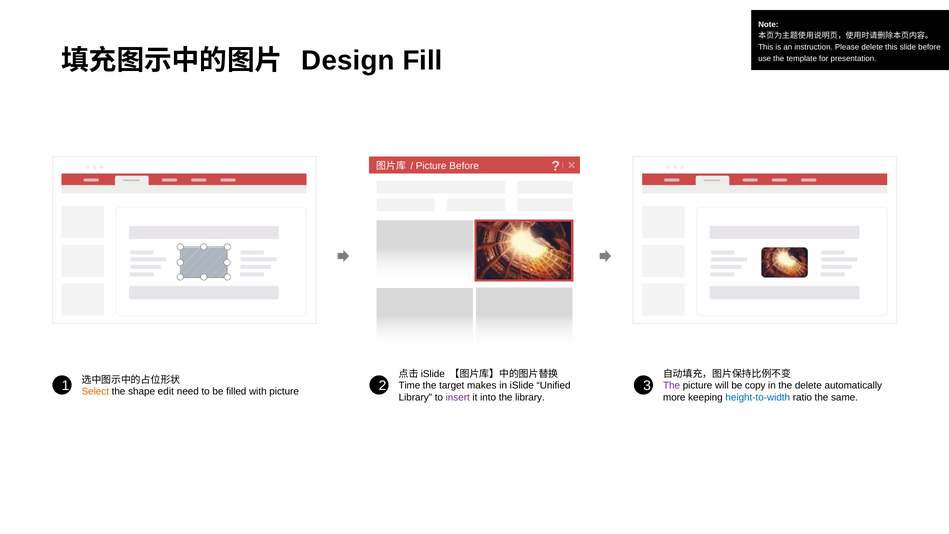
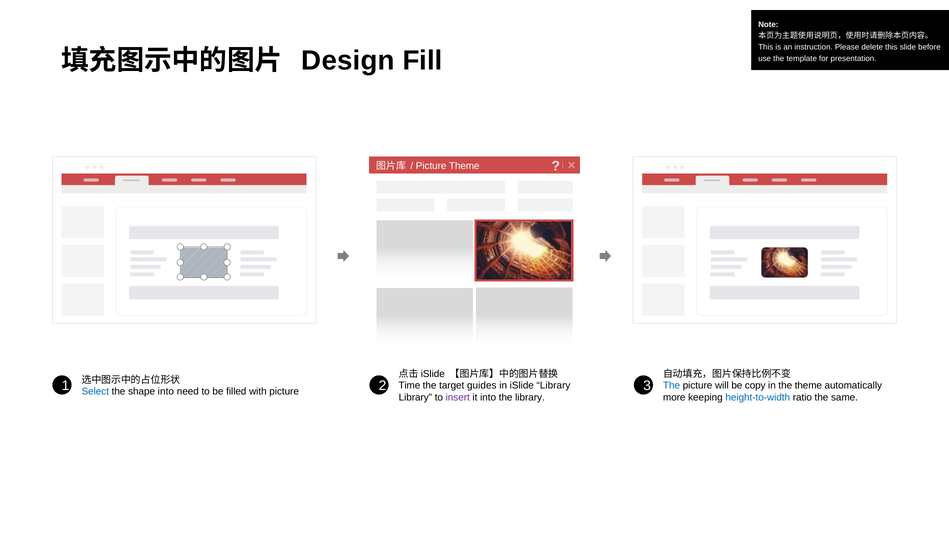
Picture Before: Before -> Theme (464, 166)
makes: makes -> guides (482, 386)
iSlide Unified: Unified -> Library (553, 386)
The colour: purple -> blue (672, 386)
the delete: delete -> theme (808, 386)
Select colour: orange -> blue (95, 392)
shape edit: edit -> into (166, 392)
